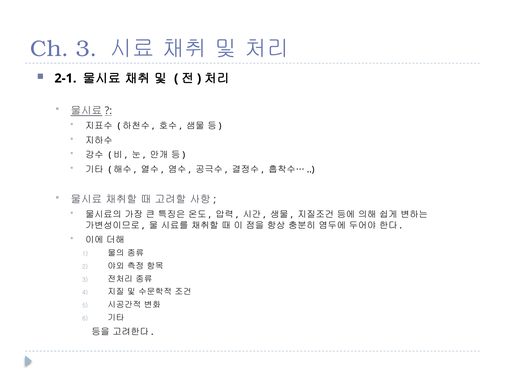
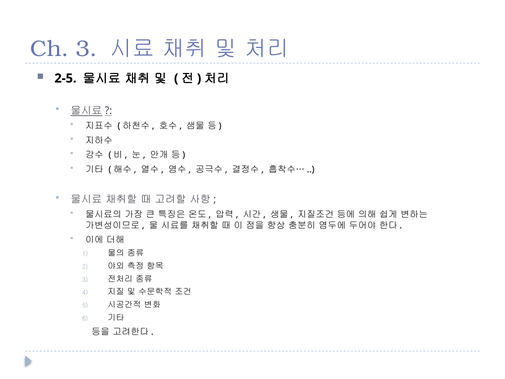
2-1: 2-1 -> 2-5 (65, 78)
